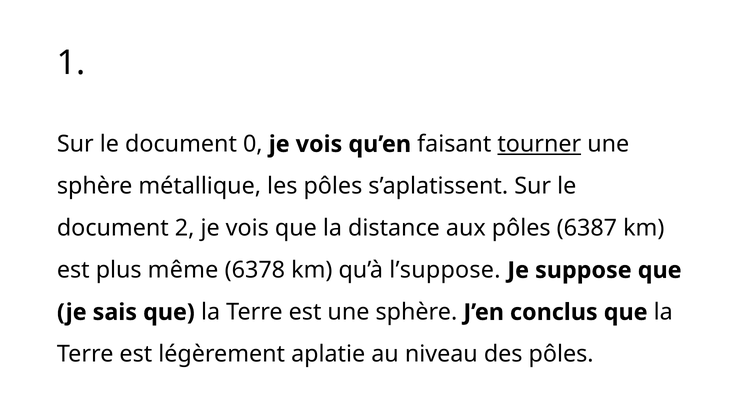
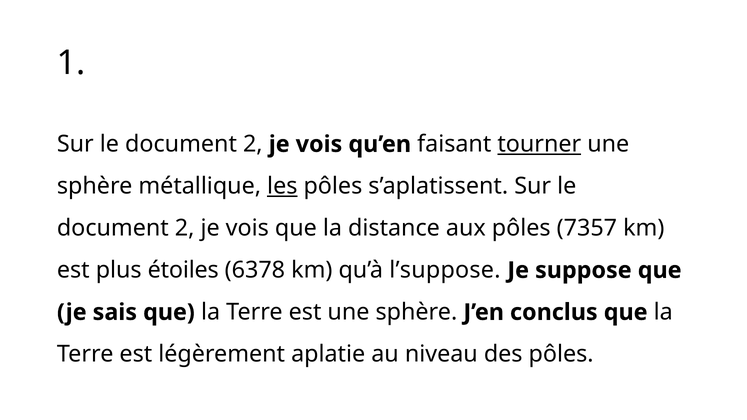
0: 0 -> 2 (253, 144)
les underline: none -> present (282, 186)
6387: 6387 -> 7357 (587, 228)
même: même -> étoiles (183, 270)
